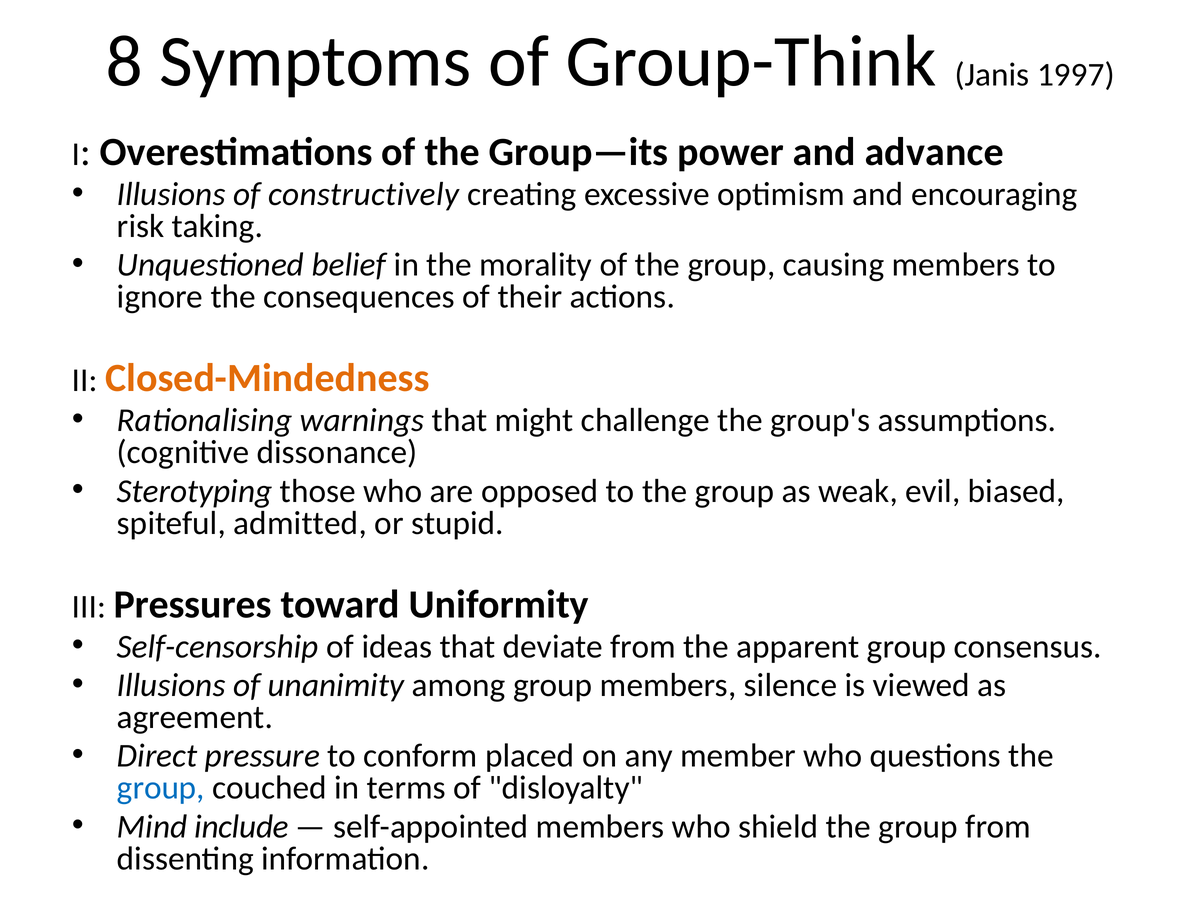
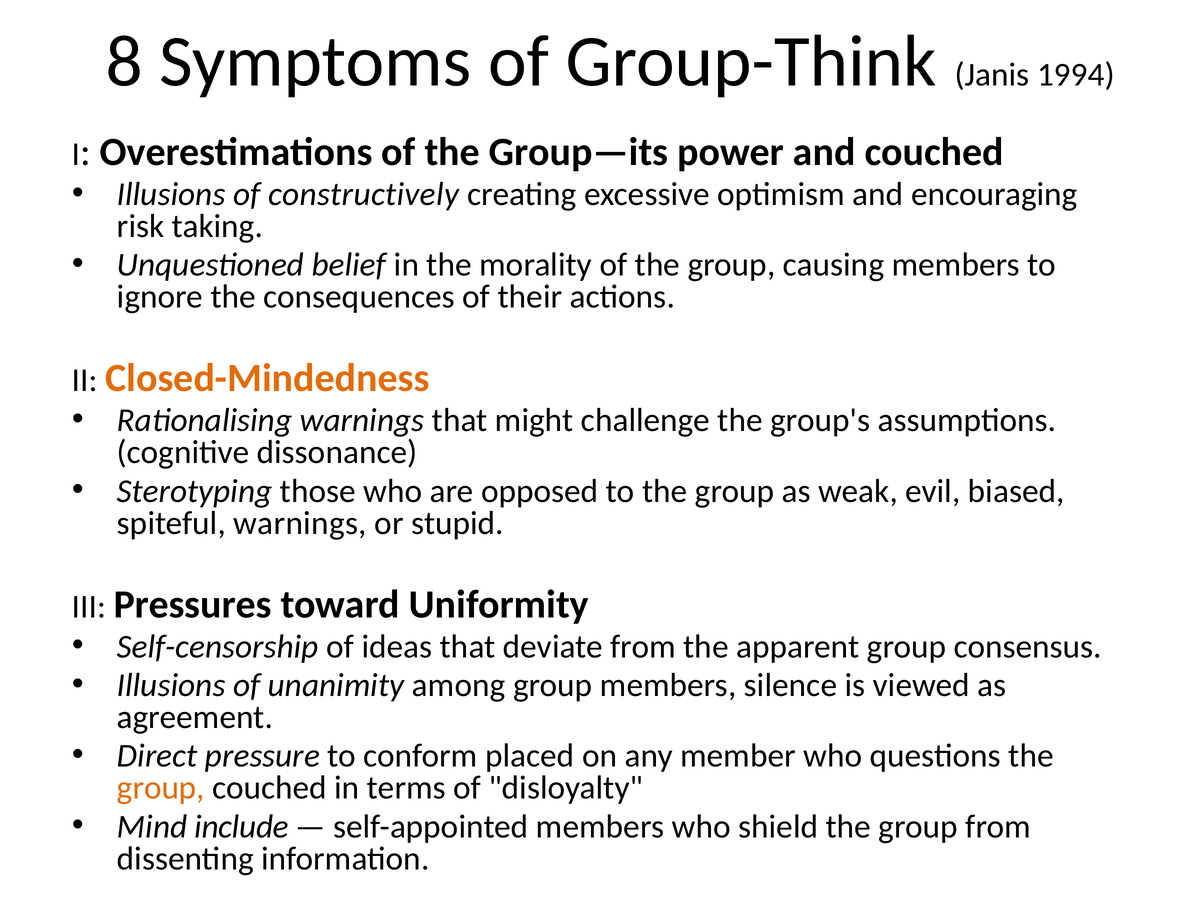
1997: 1997 -> 1994 (1076, 75)
and advance: advance -> couched (934, 152)
spiteful admitted: admitted -> warnings (300, 523)
group colour: blue -> orange (161, 788)
